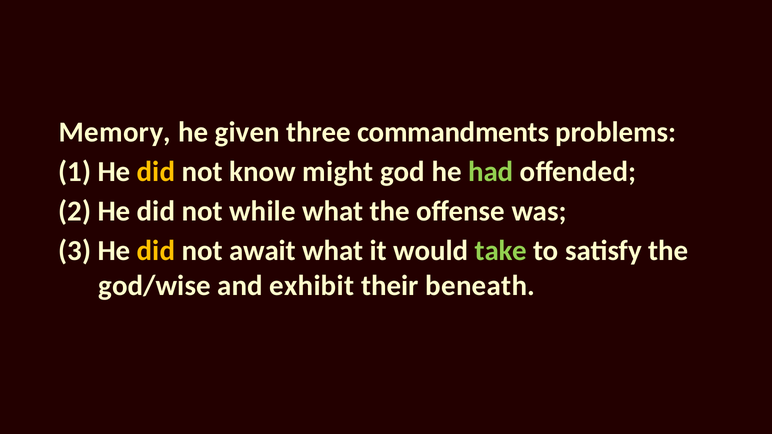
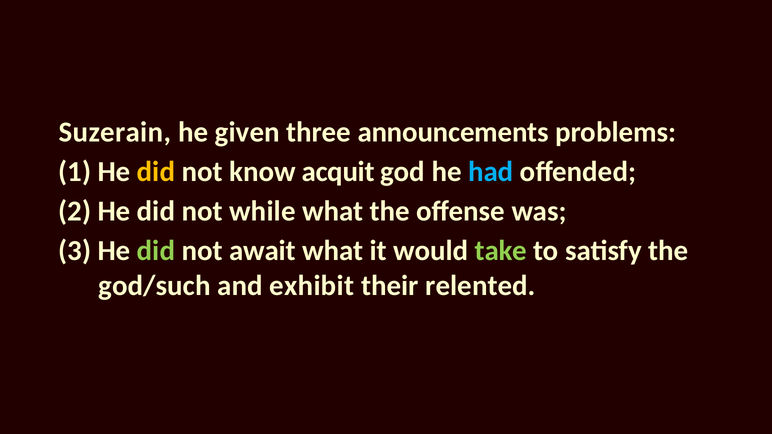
Memory: Memory -> Suzerain (115, 132)
commandments: commandments -> announcements (453, 132)
might: might -> acquit (338, 172)
had colour: light green -> light blue (491, 172)
did colour: yellow -> light green (156, 251)
god/wise: god/wise -> god/such (155, 286)
beneath: beneath -> relented (480, 286)
